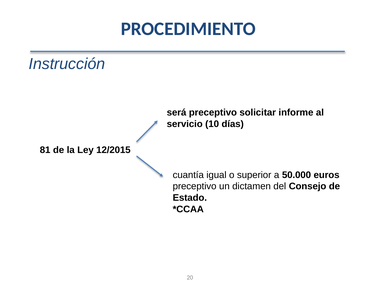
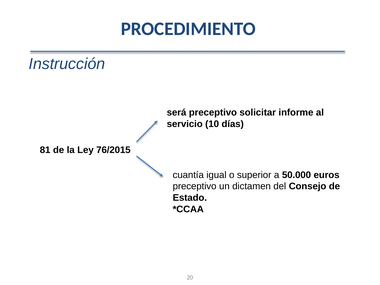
12/2015: 12/2015 -> 76/2015 (113, 150)
